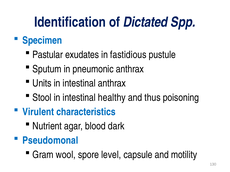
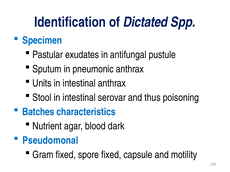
fastidious: fastidious -> antifungal (128, 55)
healthy: healthy -> serovar (112, 98)
Virulent: Virulent -> Batches (38, 112)
Gram wool: wool -> fixed (66, 155)
spore level: level -> fixed (111, 155)
